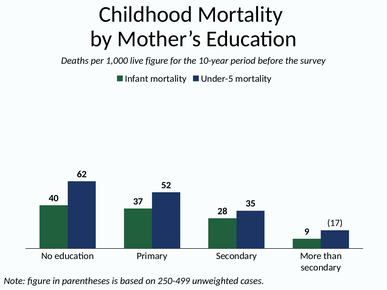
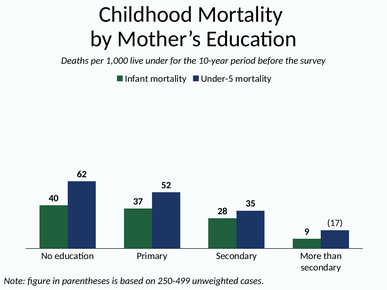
live figure: figure -> under (157, 61)
